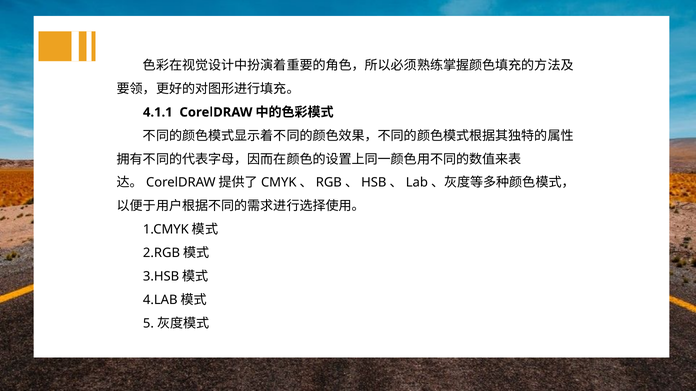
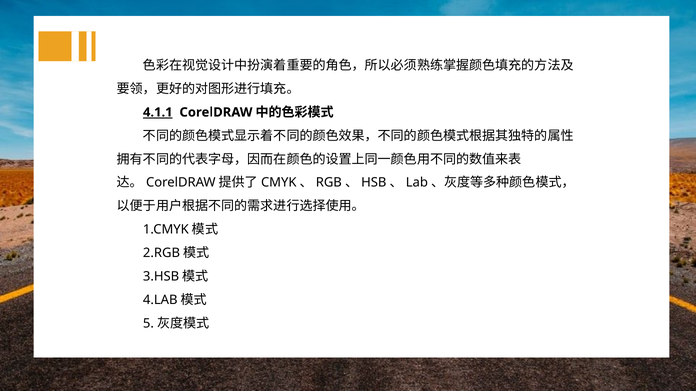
4.1.1 underline: none -> present (158, 112)
